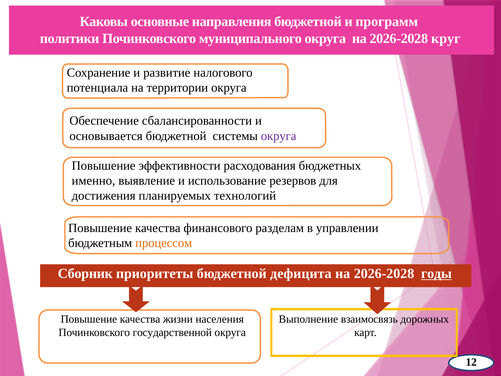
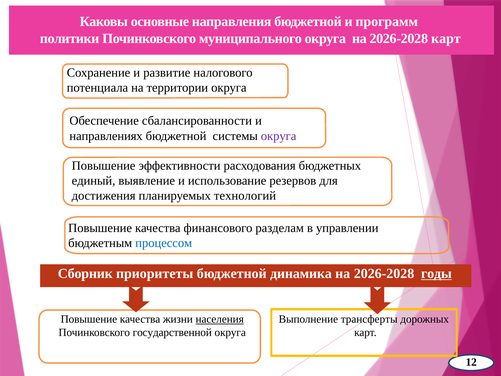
2026-2028 круг: круг -> карт (446, 38)
основывается: основывается -> направлениях (106, 136)
именно: именно -> единый (94, 181)
процессом colour: orange -> blue (164, 243)
дефицита: дефицита -> динамика (301, 273)
населения underline: none -> present (220, 319)
взаимосвязь: взаимосвязь -> трансферты (369, 319)
